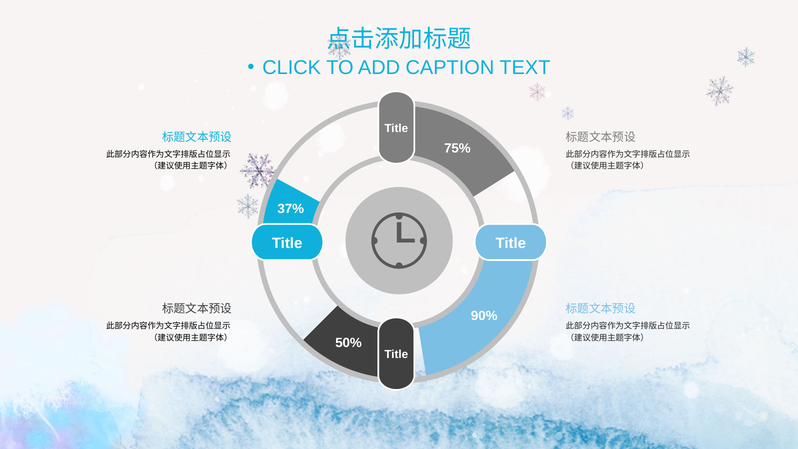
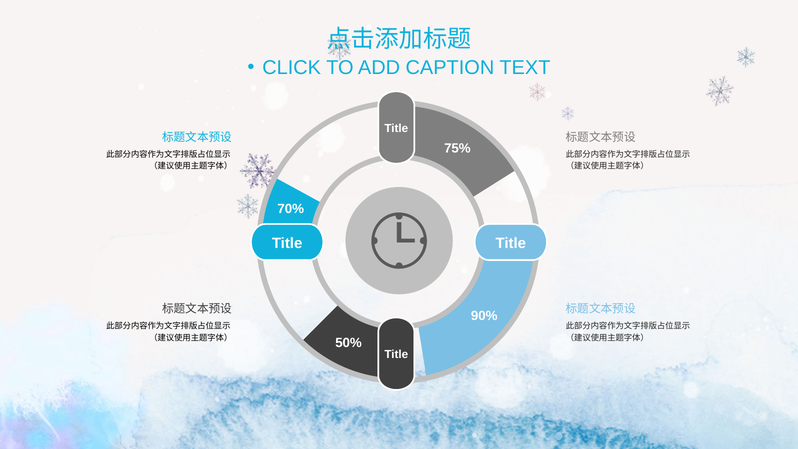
37%: 37% -> 70% (291, 209)
